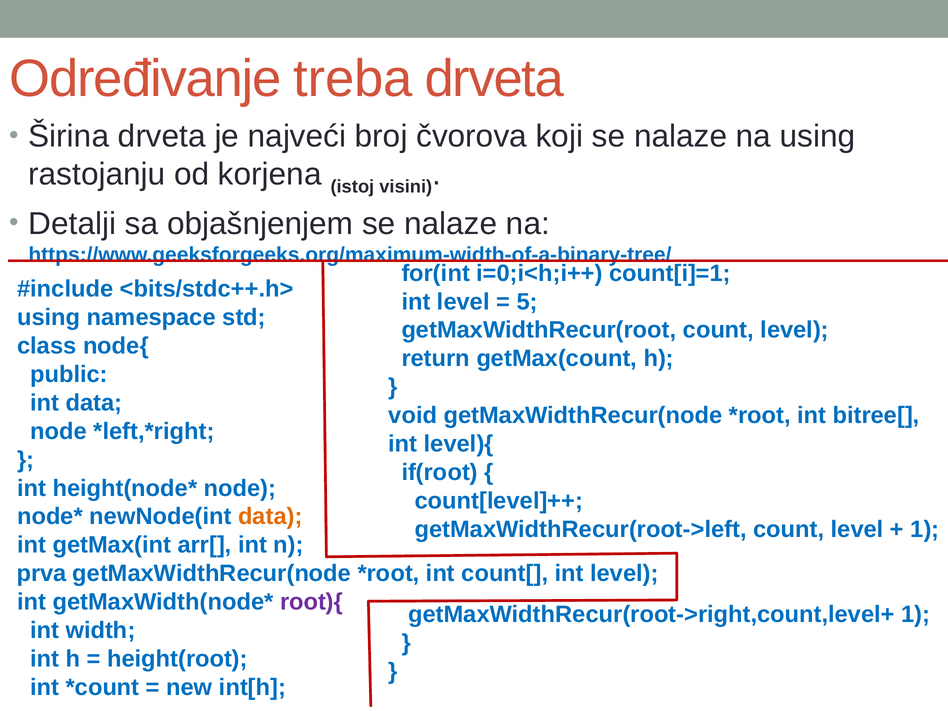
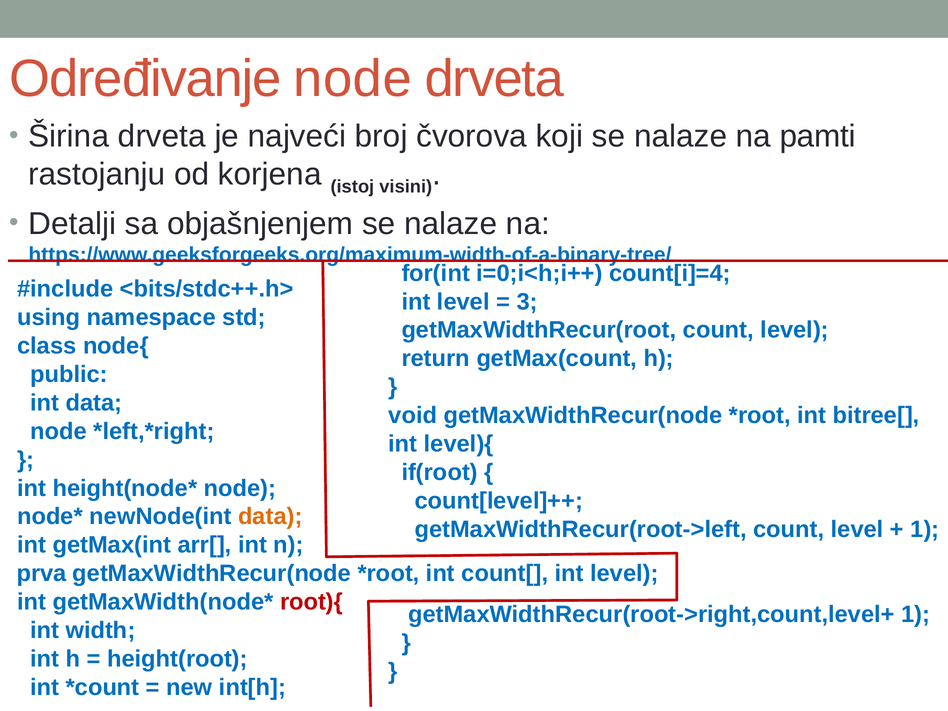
Određivanje treba: treba -> node (353, 79)
na using: using -> pamti (818, 137)
count[i]=1: count[i]=1 -> count[i]=4 (670, 273)
5: 5 -> 3 (527, 302)
root){ colour: purple -> red (312, 602)
